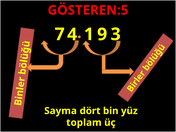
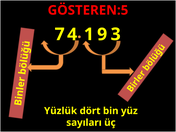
Sayma: Sayma -> Yüzlük (61, 111)
toplam: toplam -> sayıları (84, 123)
